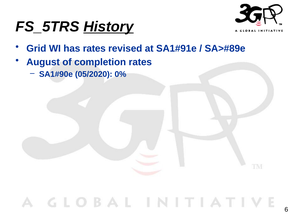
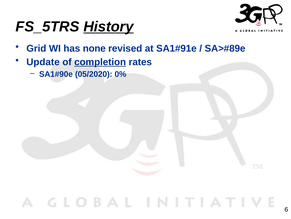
has rates: rates -> none (94, 48)
August: August -> Update (43, 62)
completion underline: none -> present (100, 62)
